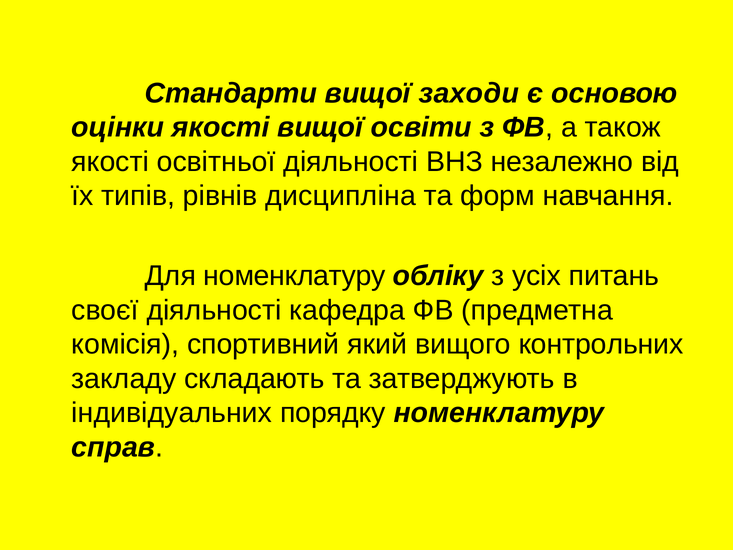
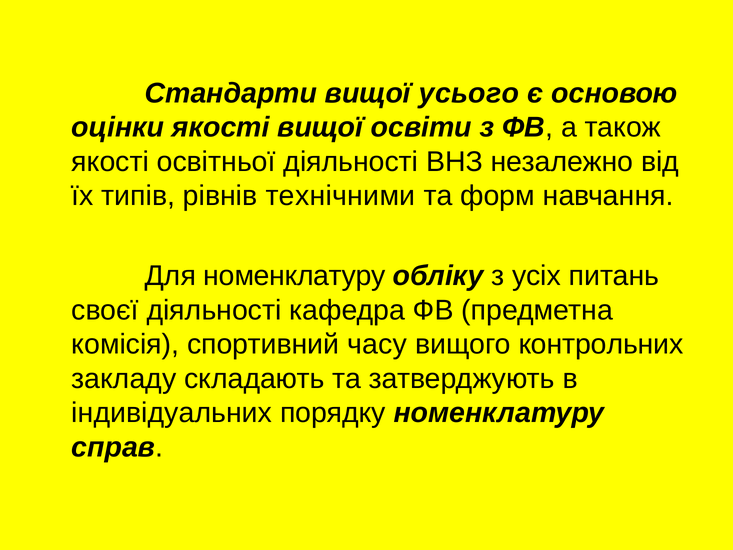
заходи: заходи -> усього (469, 93)
дисципліна: дисципліна -> технічними (341, 196)
який: який -> часу (377, 344)
